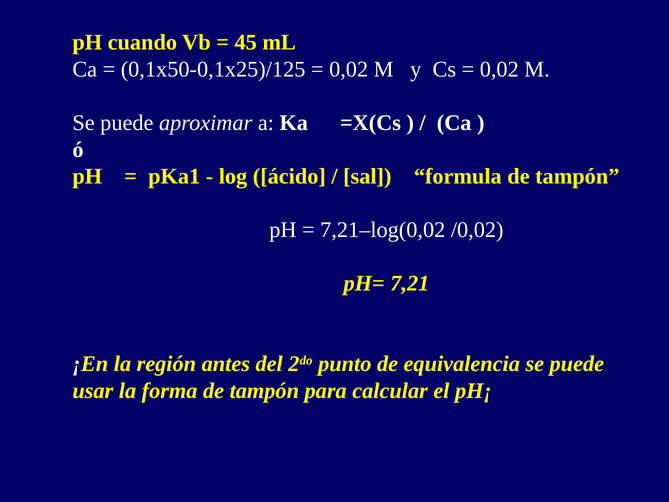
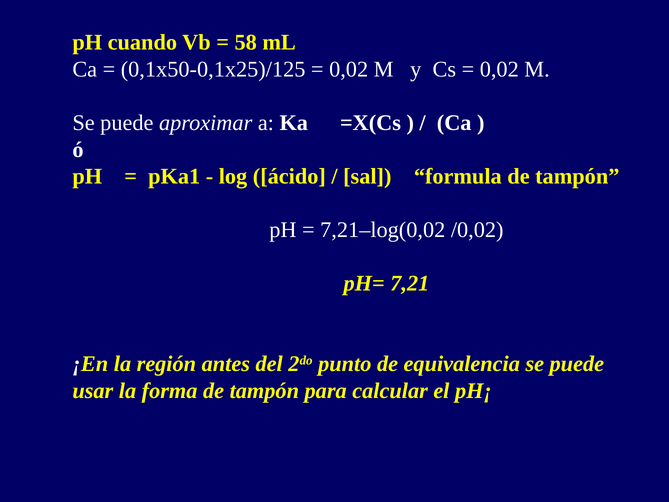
45: 45 -> 58 (246, 43)
